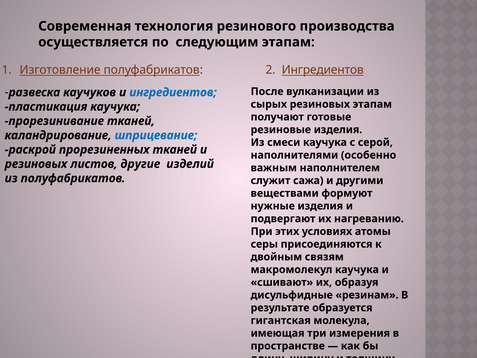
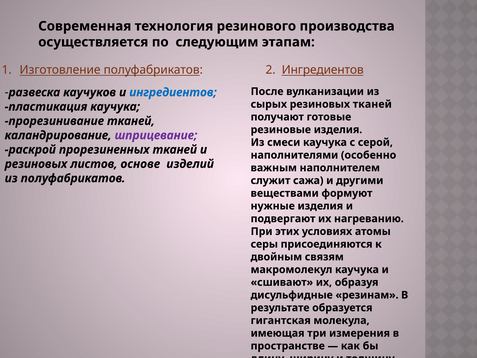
резиновых этапам: этапам -> тканей (372, 104)
шприцевание colour: blue -> purple (156, 135)
другие: другие -> основе (140, 164)
